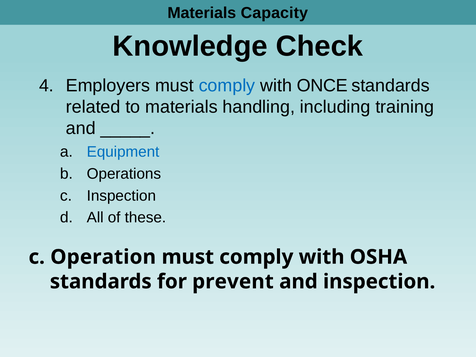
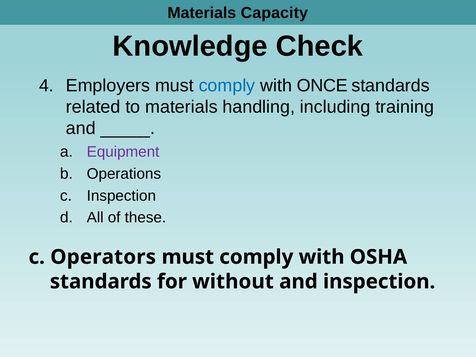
Equipment colour: blue -> purple (123, 152)
Operation: Operation -> Operators (103, 257)
prevent: prevent -> without (233, 282)
